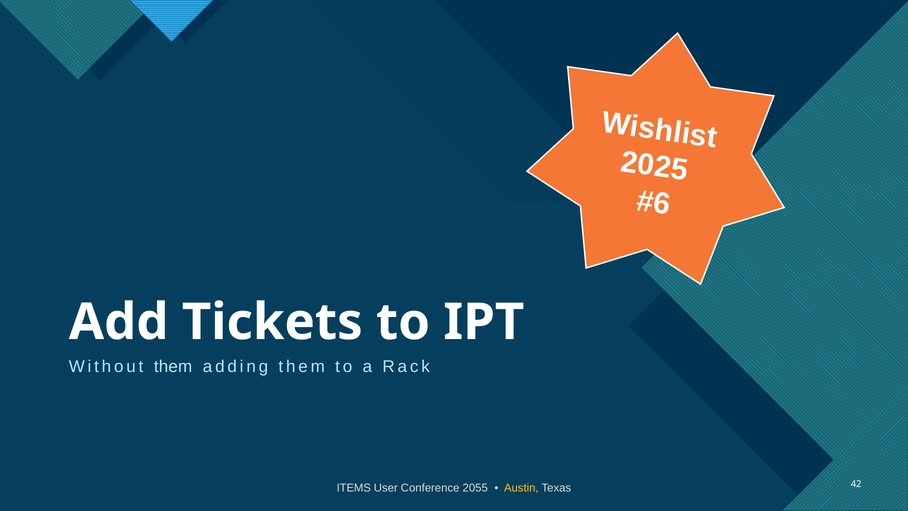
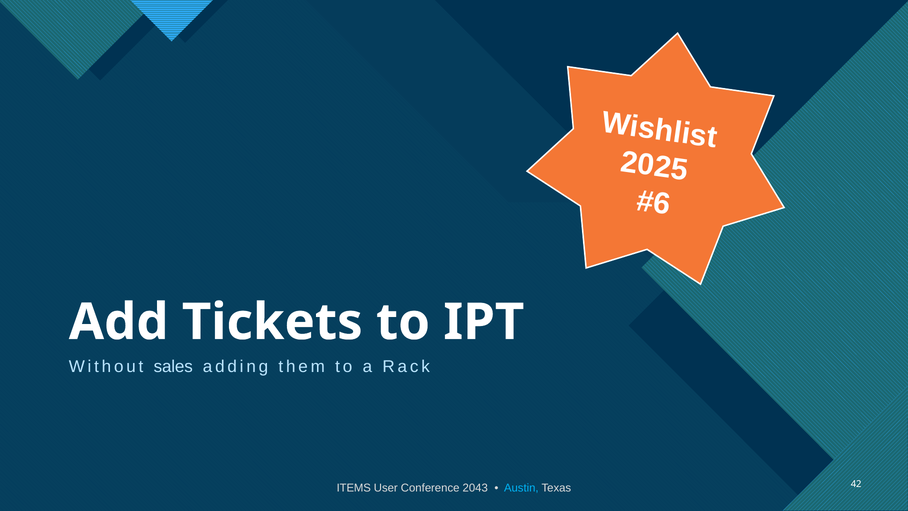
them: them -> sales (173, 367)
2055: 2055 -> 2043 (475, 488)
Austin colour: yellow -> light blue (521, 488)
